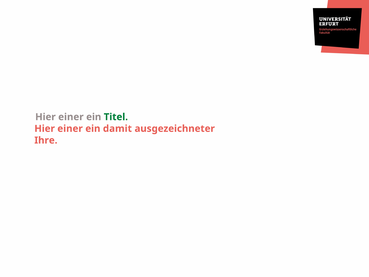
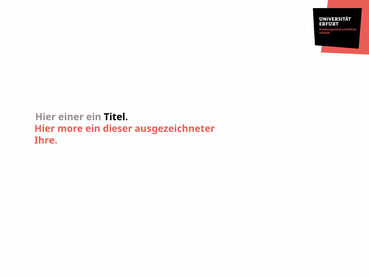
Titel colour: green -> black (116, 117)
einer: einer -> more (70, 129)
damit: damit -> dieser (118, 129)
